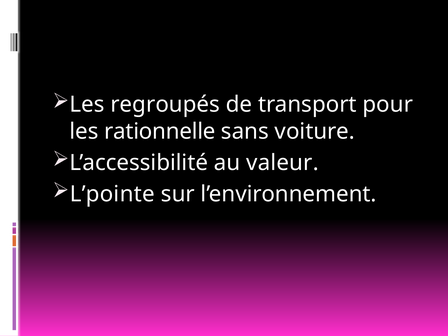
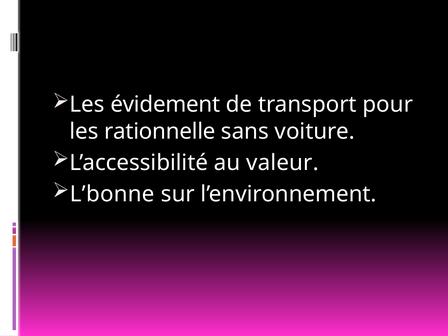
regroupés: regroupés -> évidement (165, 105)
L’pointe: L’pointe -> L’bonne (112, 194)
